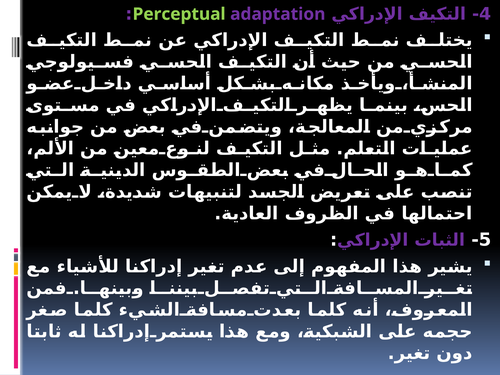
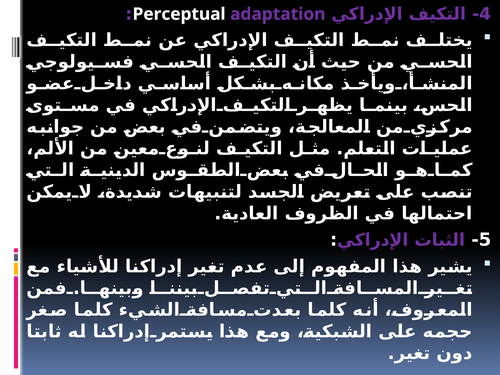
Perceptual colour: light green -> white (179, 14)
